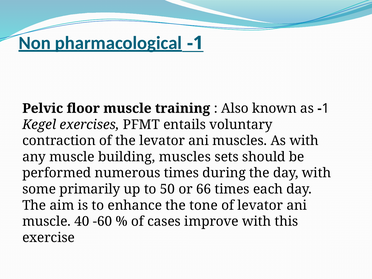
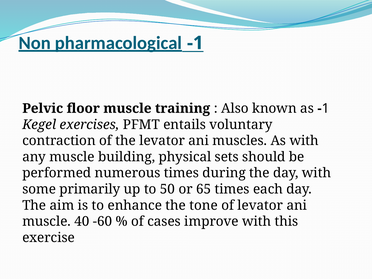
building muscles: muscles -> physical (185, 157)
66: 66 -> 65 (204, 189)
